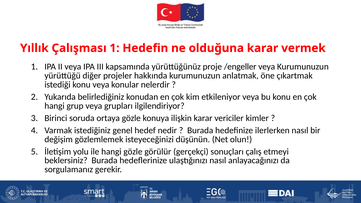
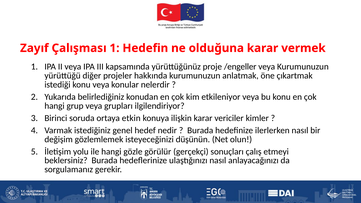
Yıllık: Yıllık -> Zayıf (34, 48)
ortaya gözle: gözle -> etkin (131, 118)
